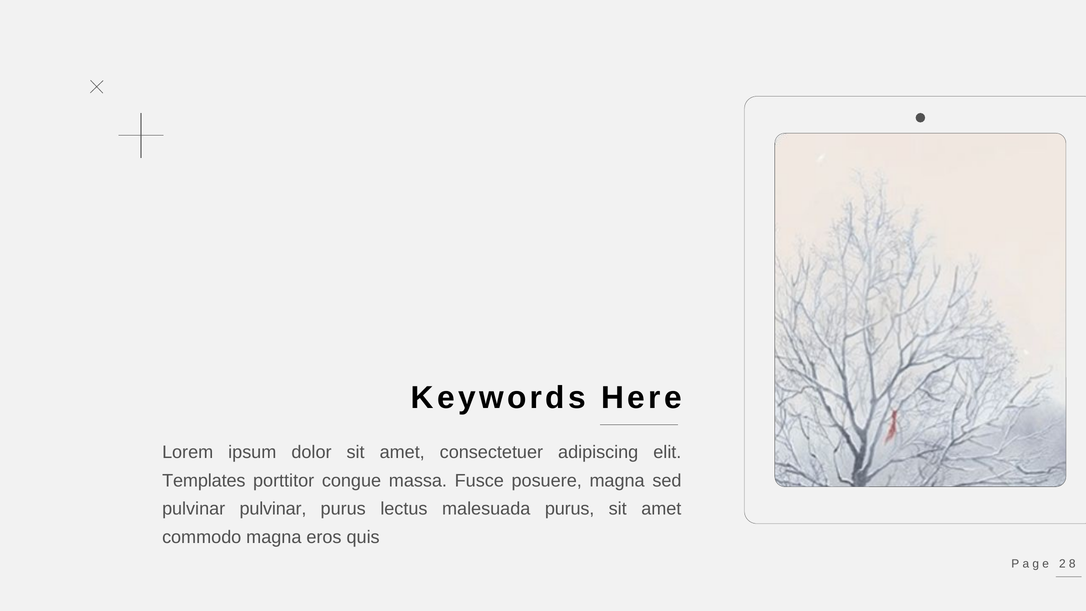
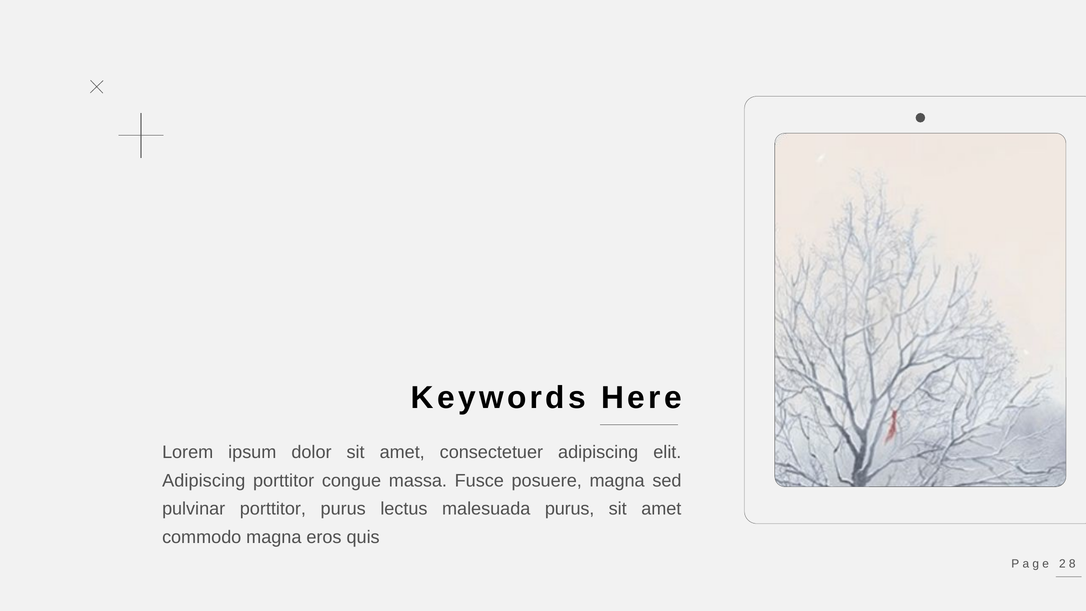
Templates: Templates -> Adipiscing (204, 481)
pulvinar pulvinar: pulvinar -> porttitor (273, 509)
